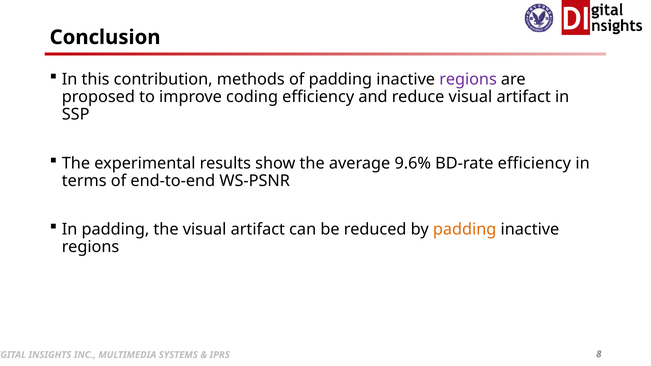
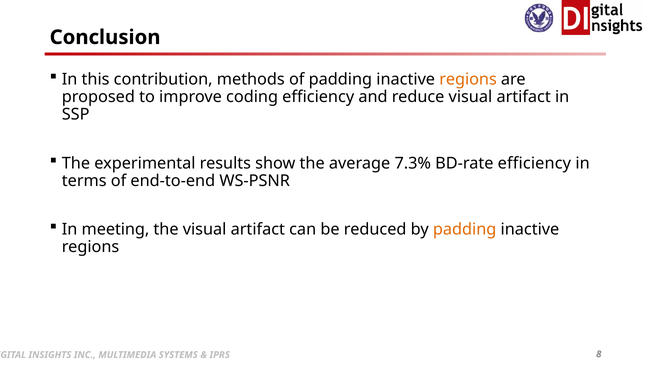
regions colour: purple -> orange (468, 79)
9.6%: 9.6% -> 7.3% (413, 163)
In padding: padding -> meeting (115, 230)
